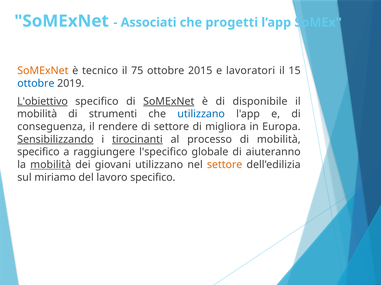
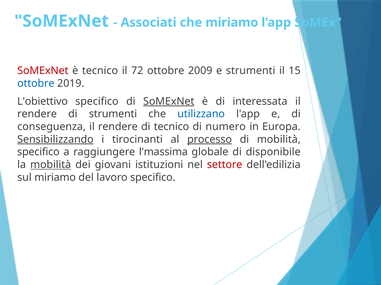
che progetti: progetti -> miriamo (232, 23)
SoMExNet colour: orange -> red (43, 71)
75: 75 -> 72 (137, 71)
2015: 2015 -> 2009 (200, 71)
e lavoratori: lavoratori -> strumenti (251, 71)
L'obiettivo underline: present -> none (42, 102)
disponibile: disponibile -> interessata (260, 102)
mobilità: mobilità -> rendere (37, 114)
di settore: settore -> tecnico (171, 127)
migliora: migliora -> numero (226, 127)
tirocinanti underline: present -> none (137, 140)
processo underline: none -> present (210, 140)
l'specifico: l'specifico -> l'massima (163, 152)
aiuteranno: aiuteranno -> disponibile (273, 152)
giovani utilizzano: utilizzano -> istituzioni (159, 165)
settore colour: orange -> red (225, 165)
